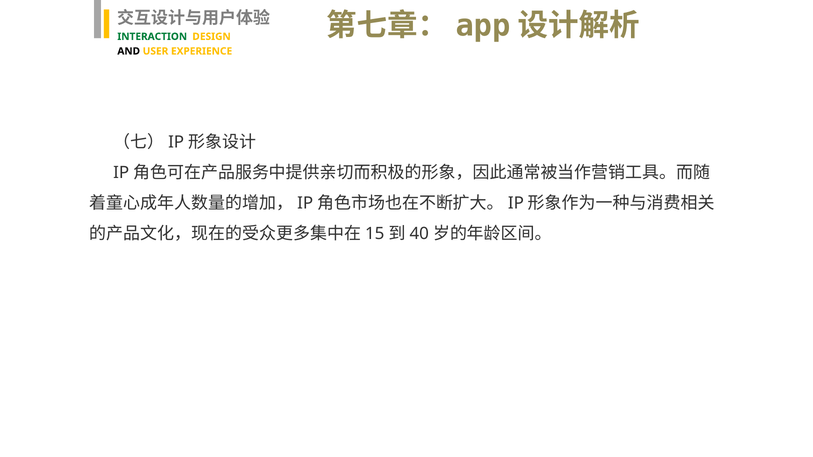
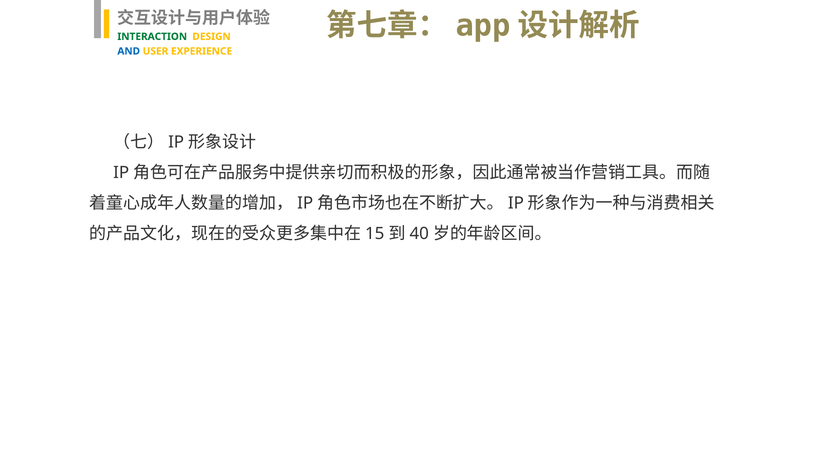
AND colour: black -> blue (129, 51)
